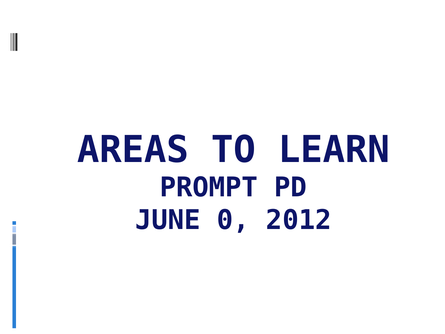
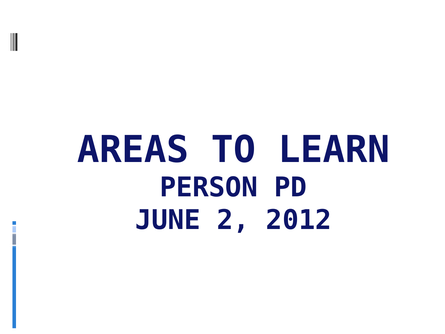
PROMPT: PROMPT -> PERSON (209, 188)
0: 0 -> 2 (233, 220)
